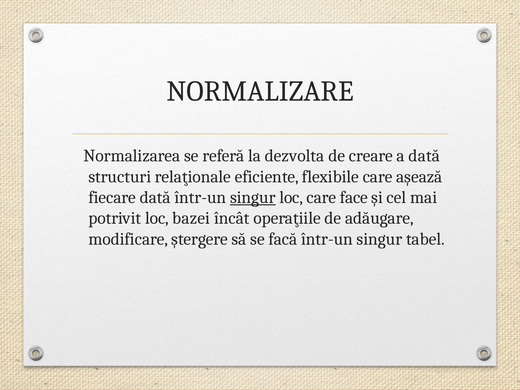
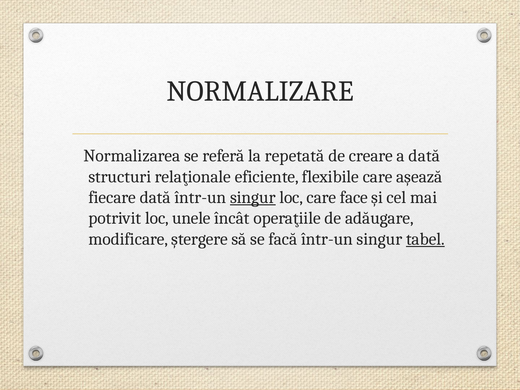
dezvolta: dezvolta -> repetată (295, 156)
bazei: bazei -> unele (191, 218)
tabel underline: none -> present (425, 239)
